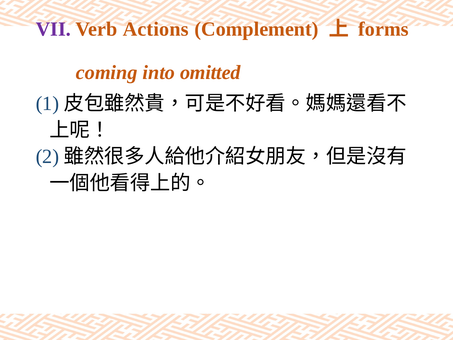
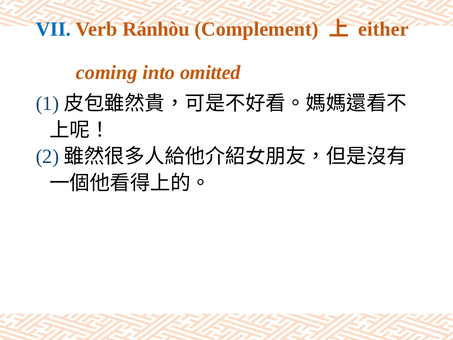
VII colour: purple -> blue (53, 29)
Actions: Actions -> Ránhòu (156, 29)
forms: forms -> either (383, 29)
